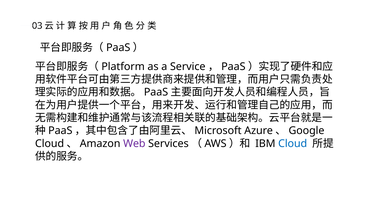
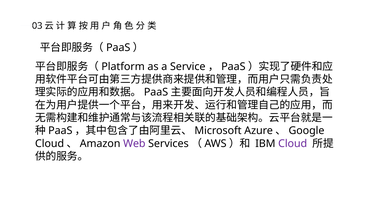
Cloud colour: blue -> purple (293, 143)
